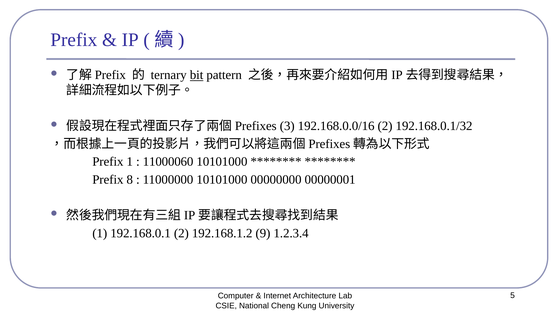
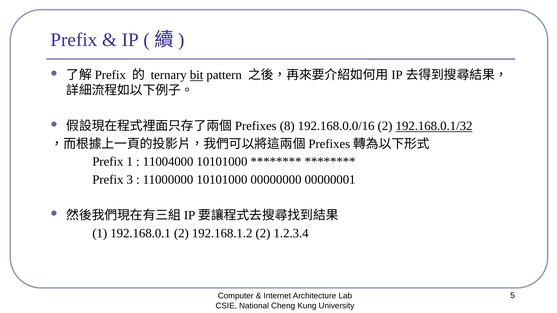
3: 3 -> 8 (287, 126)
192.168.0.1/32 underline: none -> present (434, 126)
11000060: 11000060 -> 11004000 (168, 162)
8: 8 -> 3 (130, 180)
192.168.1.2 9: 9 -> 2 (263, 233)
